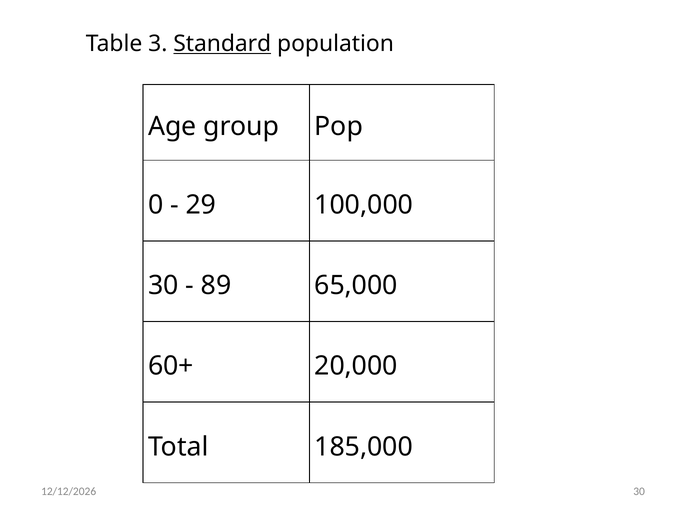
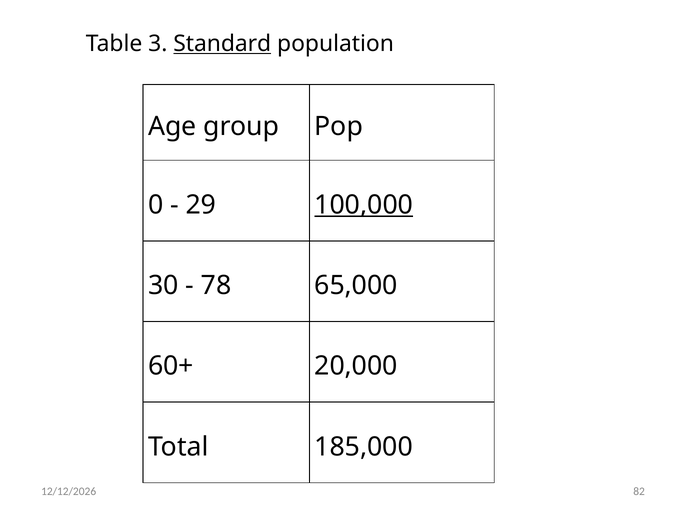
100,000 underline: none -> present (364, 205)
89: 89 -> 78 (216, 285)
30: 30 -> 82 (639, 491)
